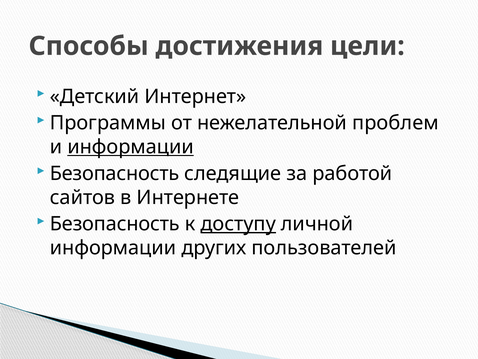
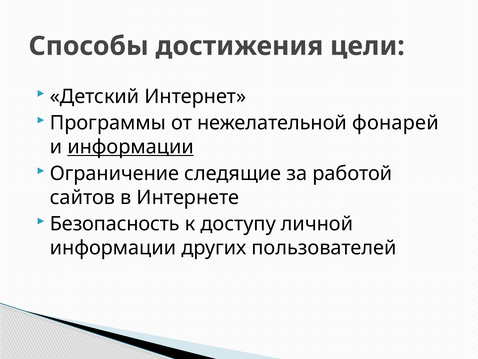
проблем: проблем -> фонарей (396, 123)
Безопасность: Безопасность -> Ограничение (114, 173)
доступу underline: present -> none (238, 224)
